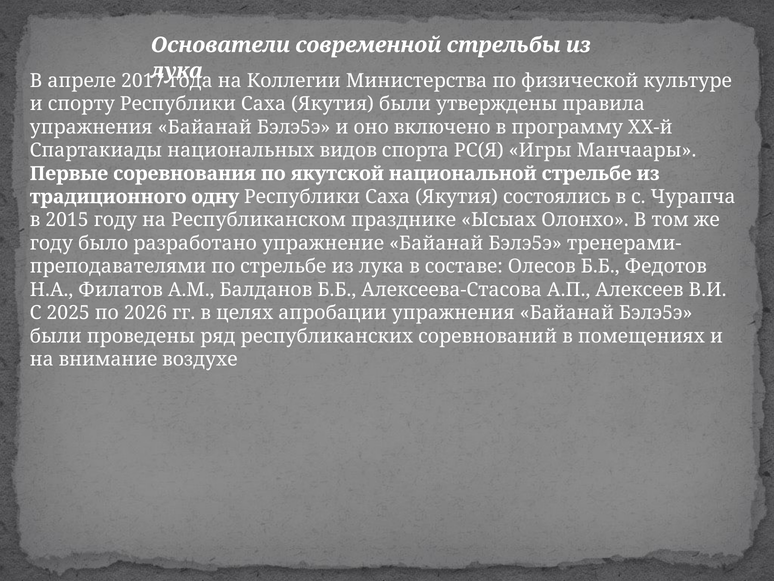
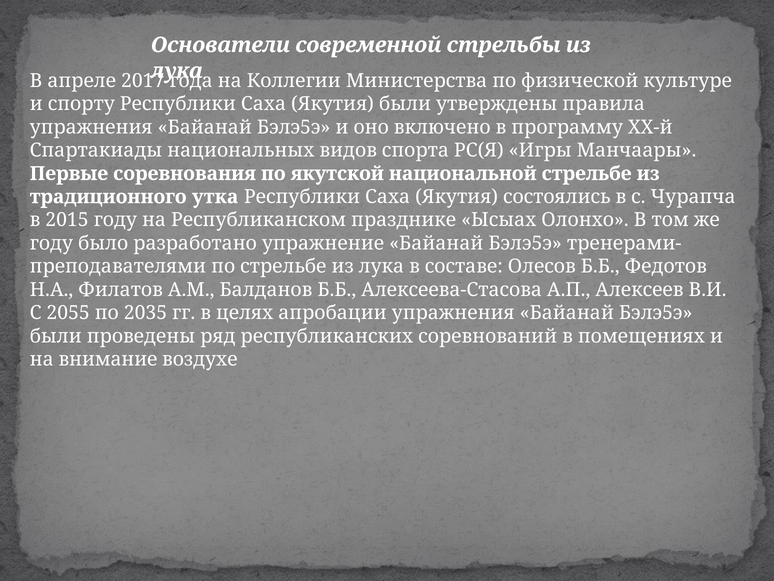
одну: одну -> утка (215, 197)
2025: 2025 -> 2055 (68, 313)
2026: 2026 -> 2035 (145, 313)
